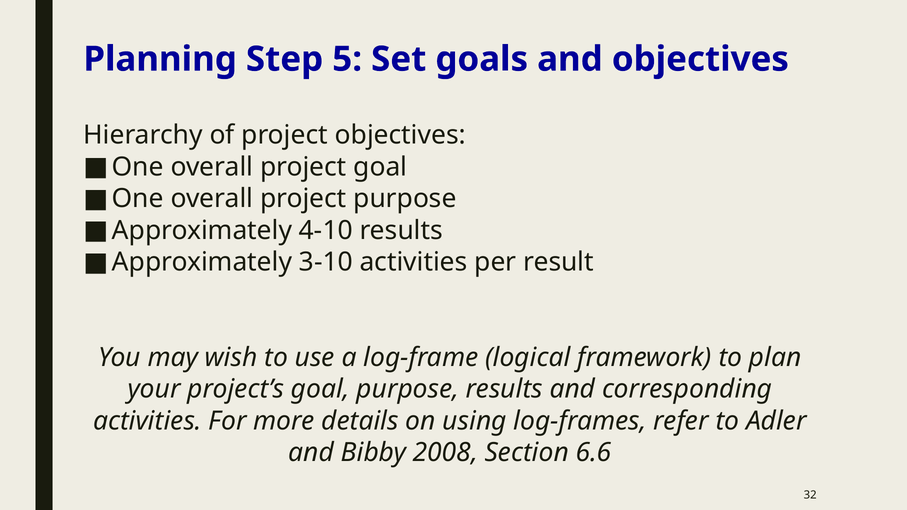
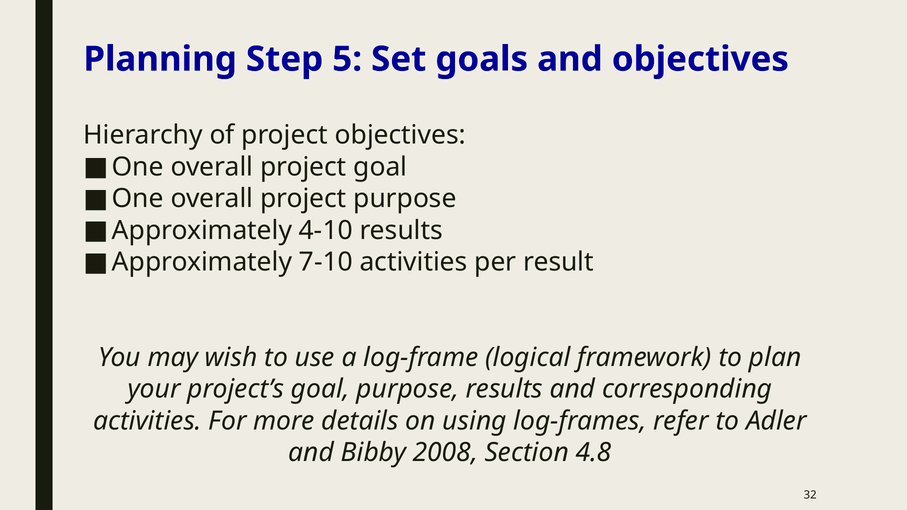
3-10: 3-10 -> 7-10 (326, 262)
6.6: 6.6 -> 4.8 (594, 453)
